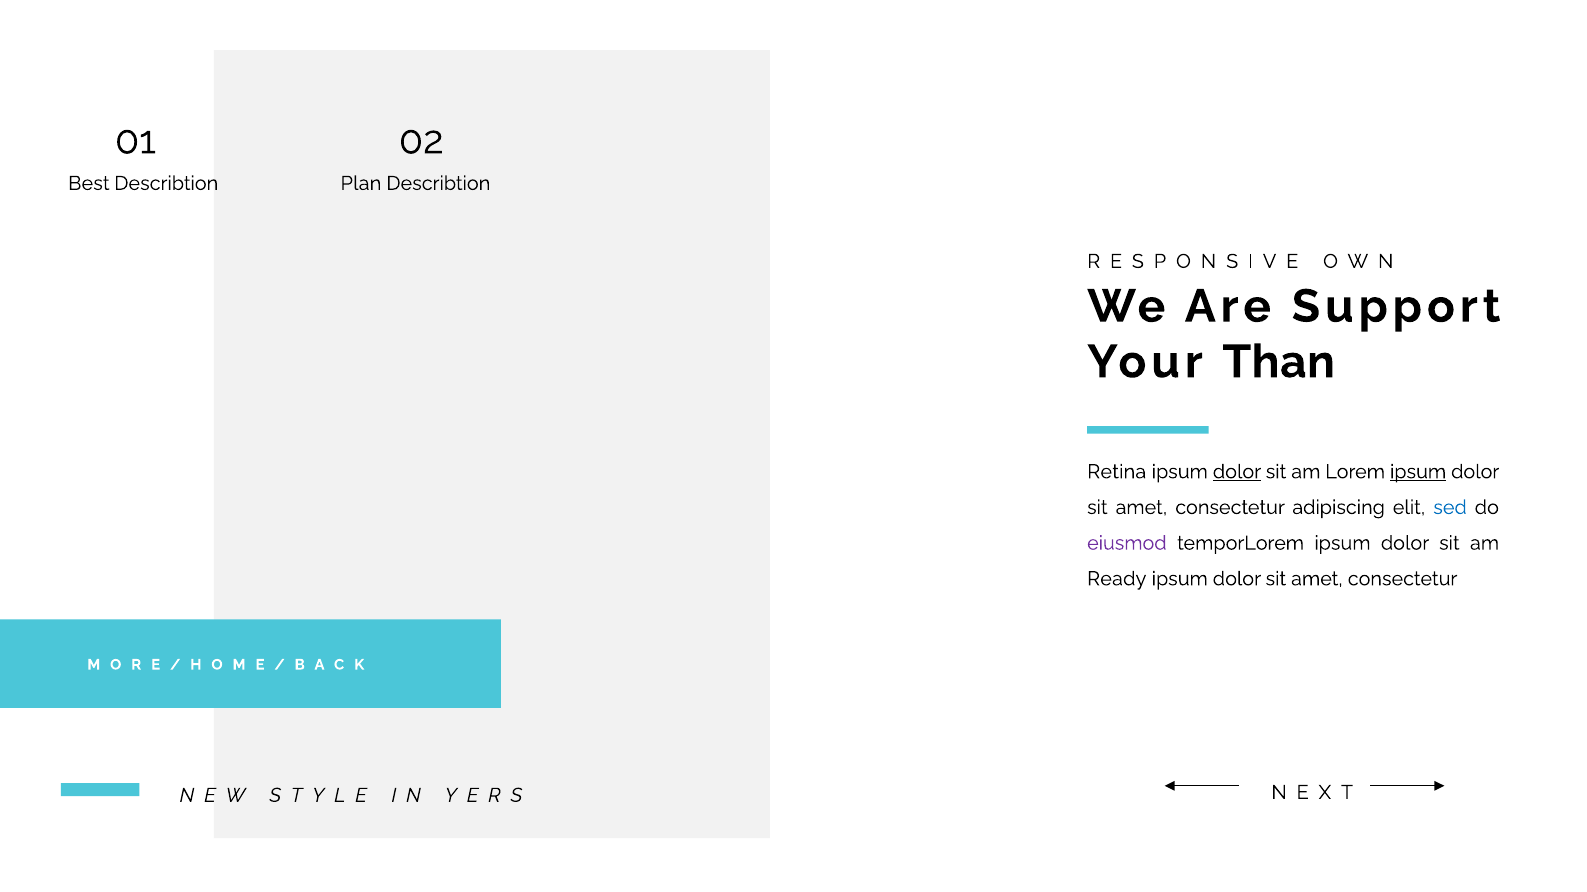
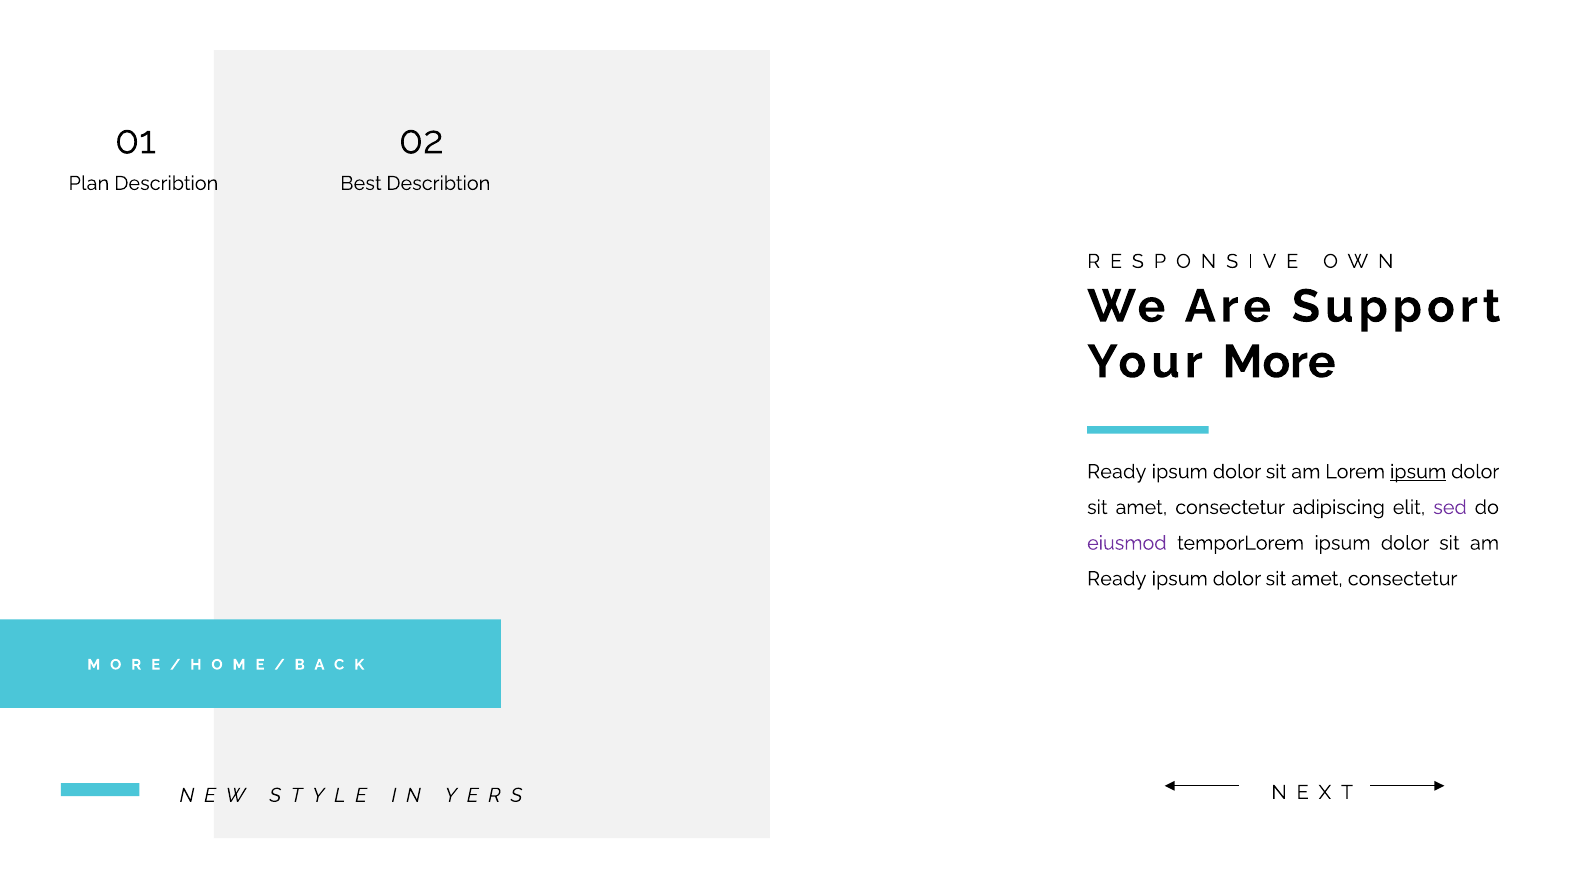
Best: Best -> Plan (89, 183)
Plan: Plan -> Best (361, 183)
Than: Than -> More (1279, 362)
Retina: Retina -> Ready (1117, 472)
dolor underline: present -> none (1237, 472)
sed colour: blue -> purple (1450, 508)
